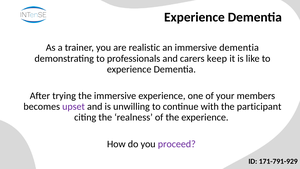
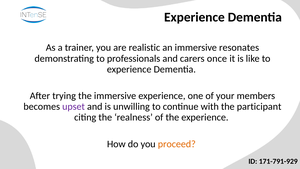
immersive dementia: dementia -> resonates (239, 48)
keep: keep -> once (217, 58)
proceed colour: purple -> orange (177, 144)
